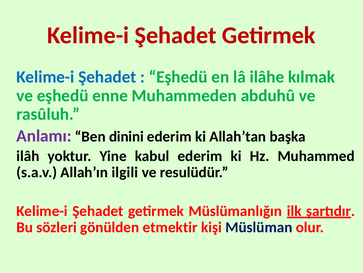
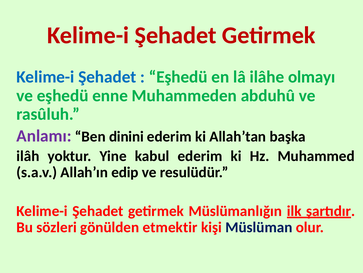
kılmak: kılmak -> olmayı (312, 77)
ilgili: ilgili -> edip (125, 172)
